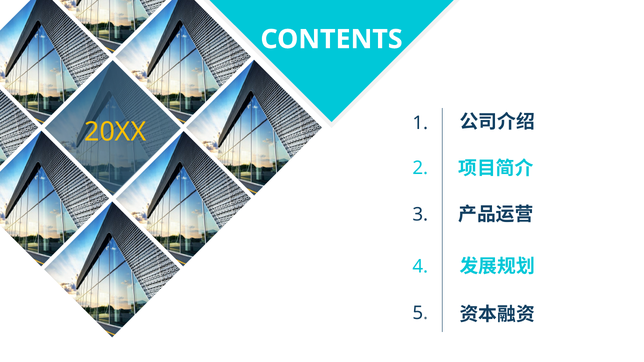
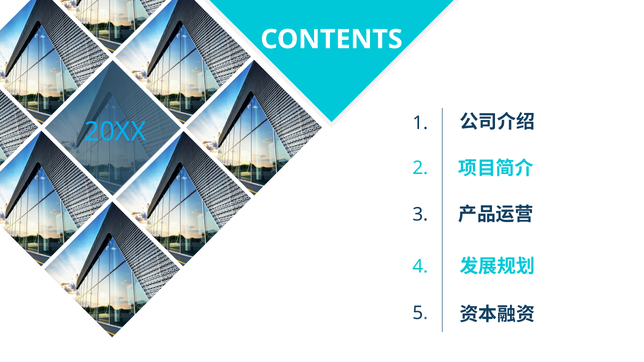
20XX colour: yellow -> light blue (115, 132)
